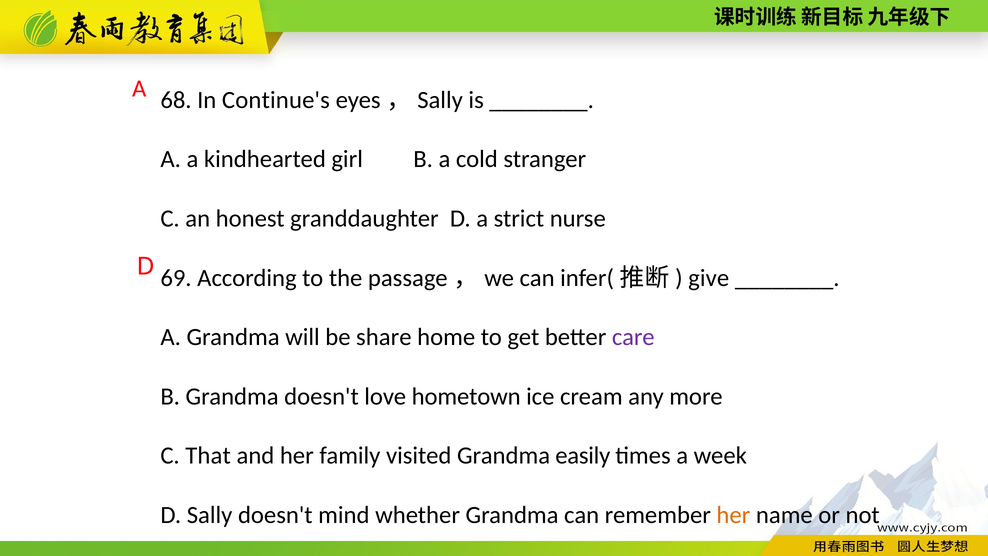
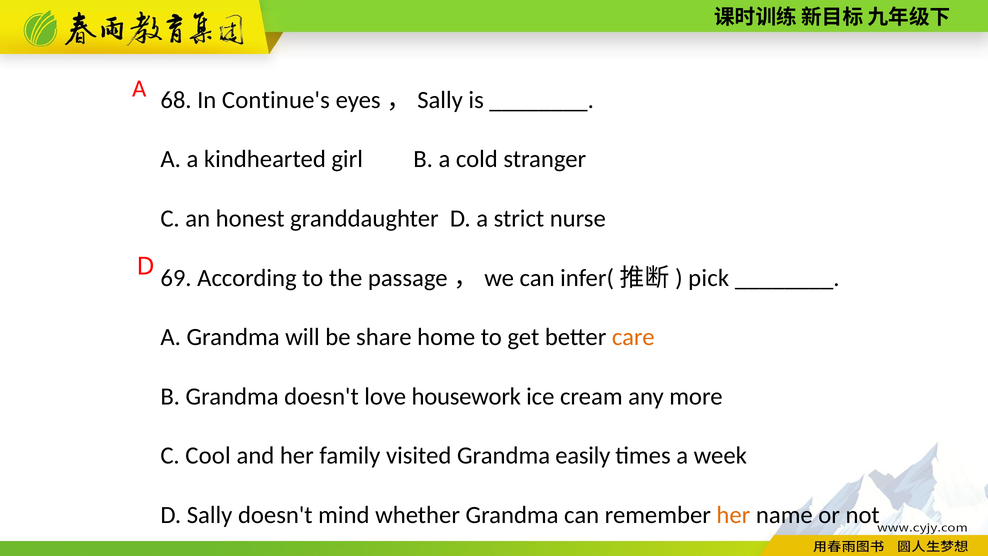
give: give -> pick (709, 278)
care colour: purple -> orange (633, 337)
hometown: hometown -> housework (466, 396)
That: That -> Cool (208, 456)
